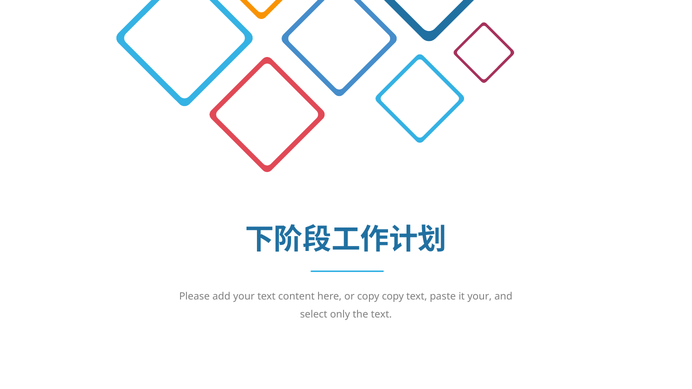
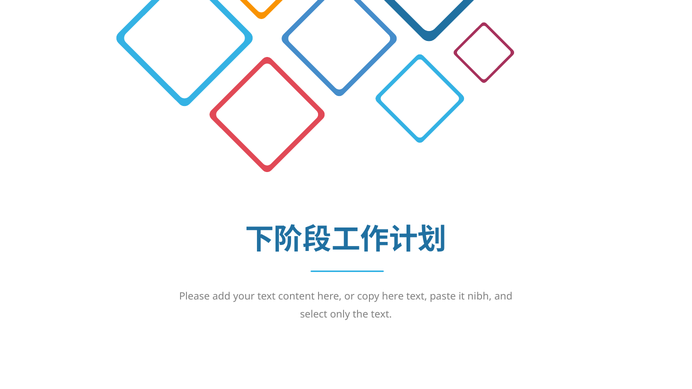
copy copy: copy -> here (393, 297)
it your: your -> nibh (480, 297)
